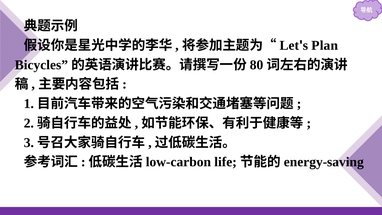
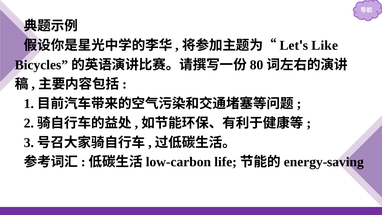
Plan: Plan -> Like (325, 45)
